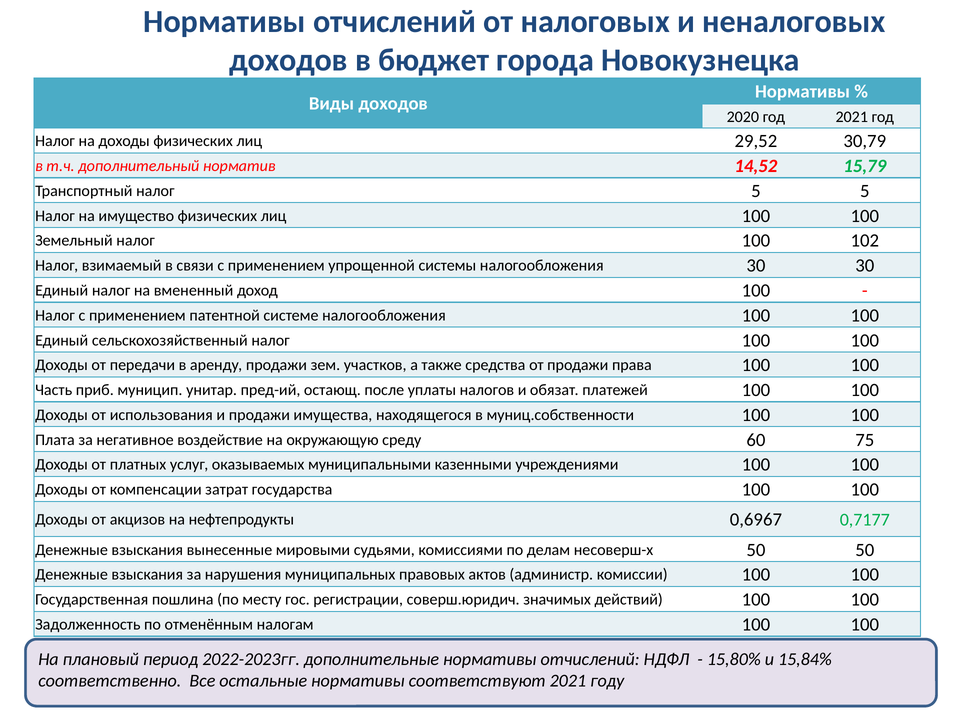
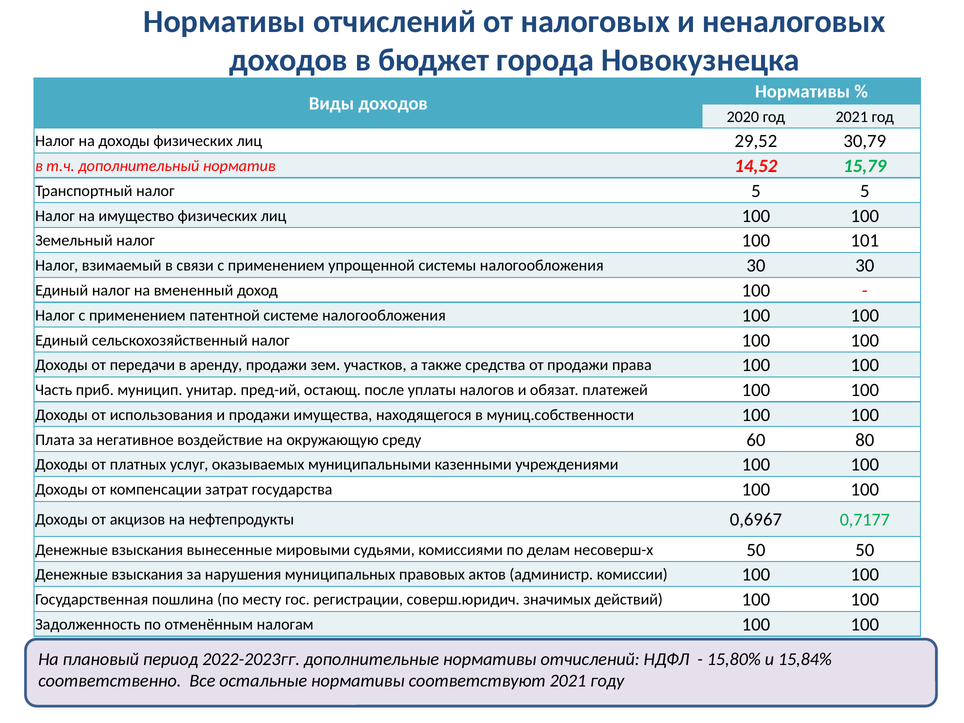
102: 102 -> 101 (865, 241)
75: 75 -> 80 (865, 440)
